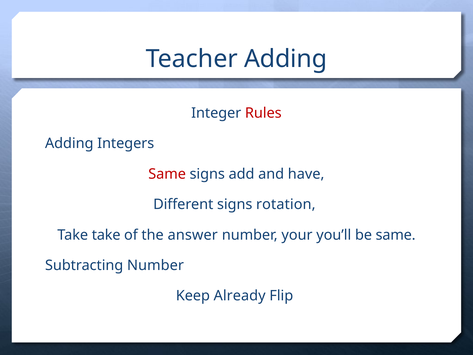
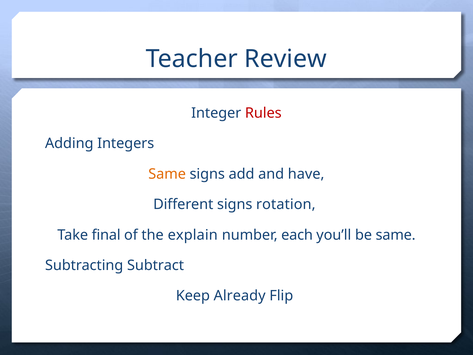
Teacher Adding: Adding -> Review (286, 59)
Same colour: red -> orange (167, 174)
Take take: take -> final (106, 235)
answer: answer -> explain (193, 235)
your: your -> each (297, 235)
Subtracting Number: Number -> Subtract (156, 265)
